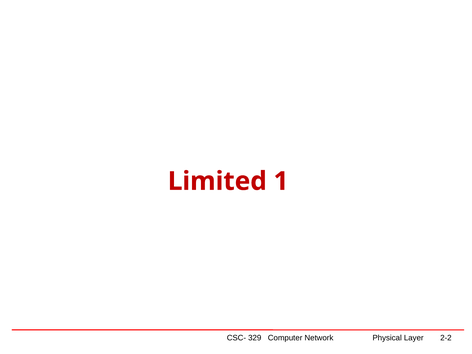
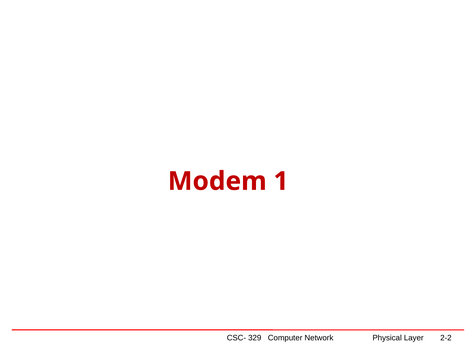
Limited: Limited -> Modem (217, 181)
